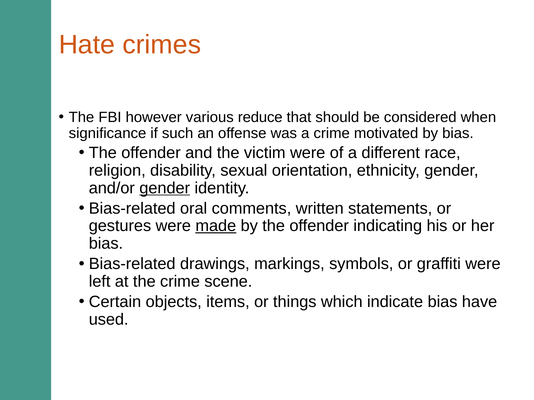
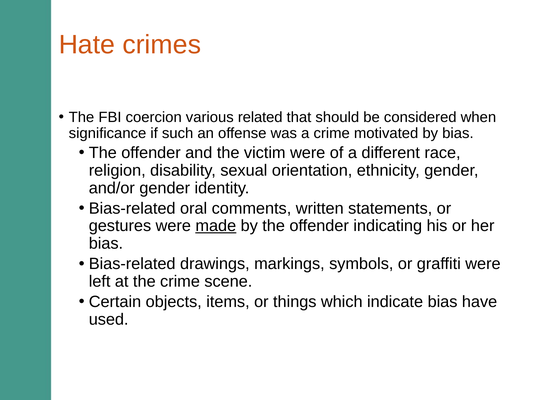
however: however -> coercion (154, 117)
reduce: reduce -> related (260, 117)
gender underline: present -> none (165, 188)
